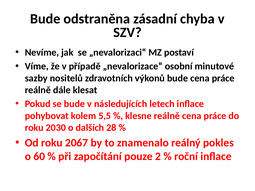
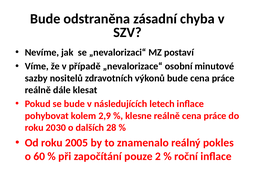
5,5: 5,5 -> 2,9 (105, 116)
2067: 2067 -> 2005 (77, 143)
